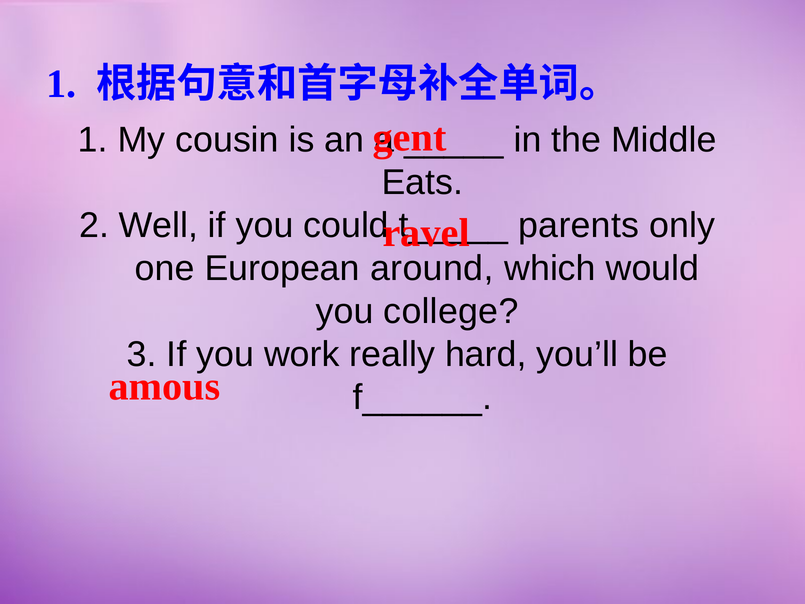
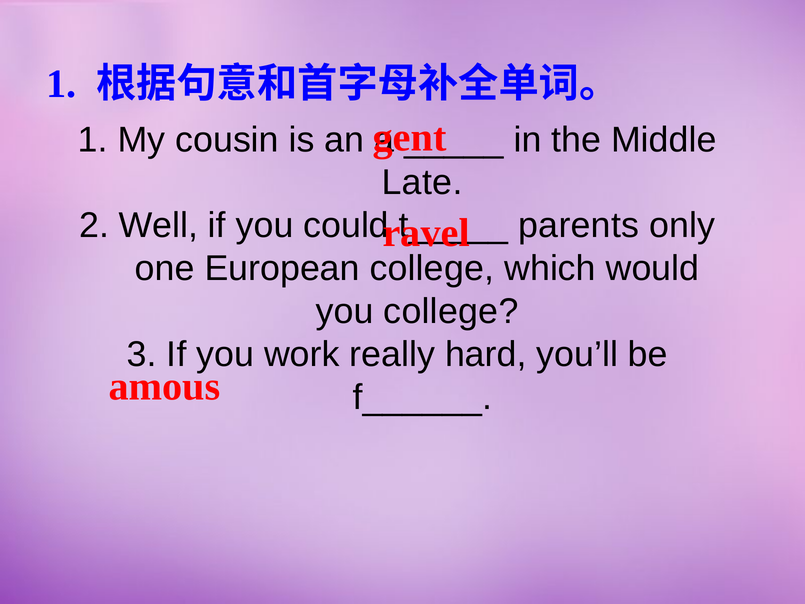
Eats: Eats -> Late (422, 183)
European around: around -> college (432, 268)
